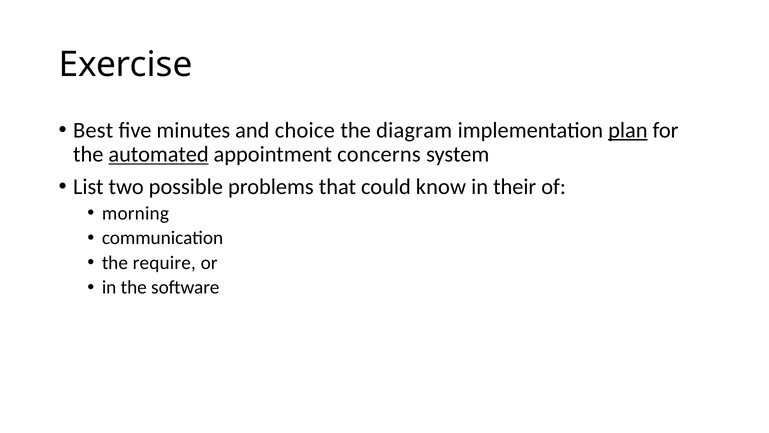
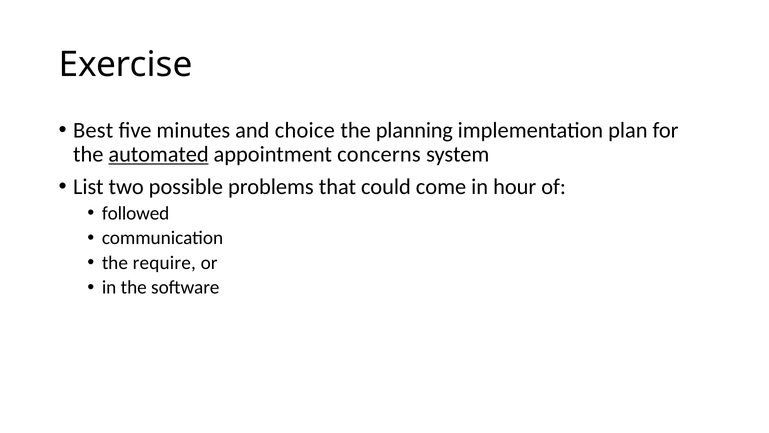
diagram: diagram -> planning (414, 130)
plan underline: present -> none (628, 130)
know: know -> come (441, 186)
their: their -> hour (515, 186)
morning: morning -> followed (136, 213)
